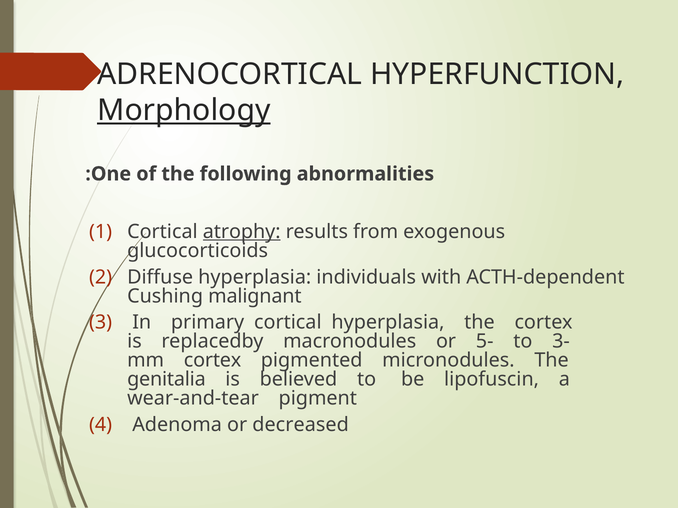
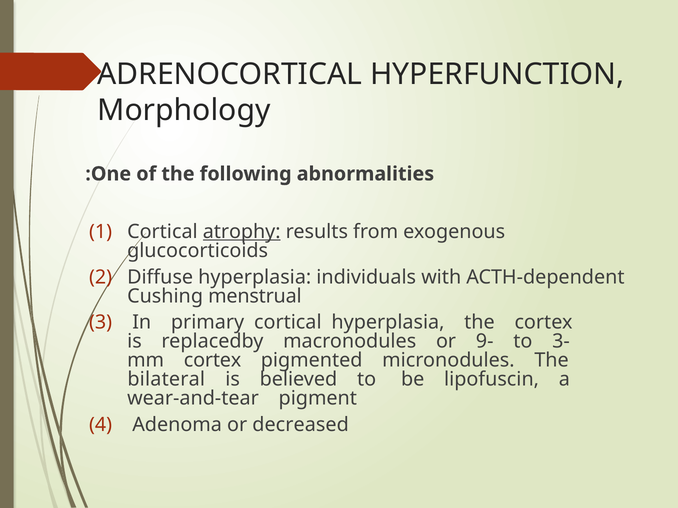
Morphology underline: present -> none (184, 111)
malignant: malignant -> menstrual (255, 296)
5-: 5- -> 9- (485, 342)
genitalia: genitalia -> bilateral (166, 380)
